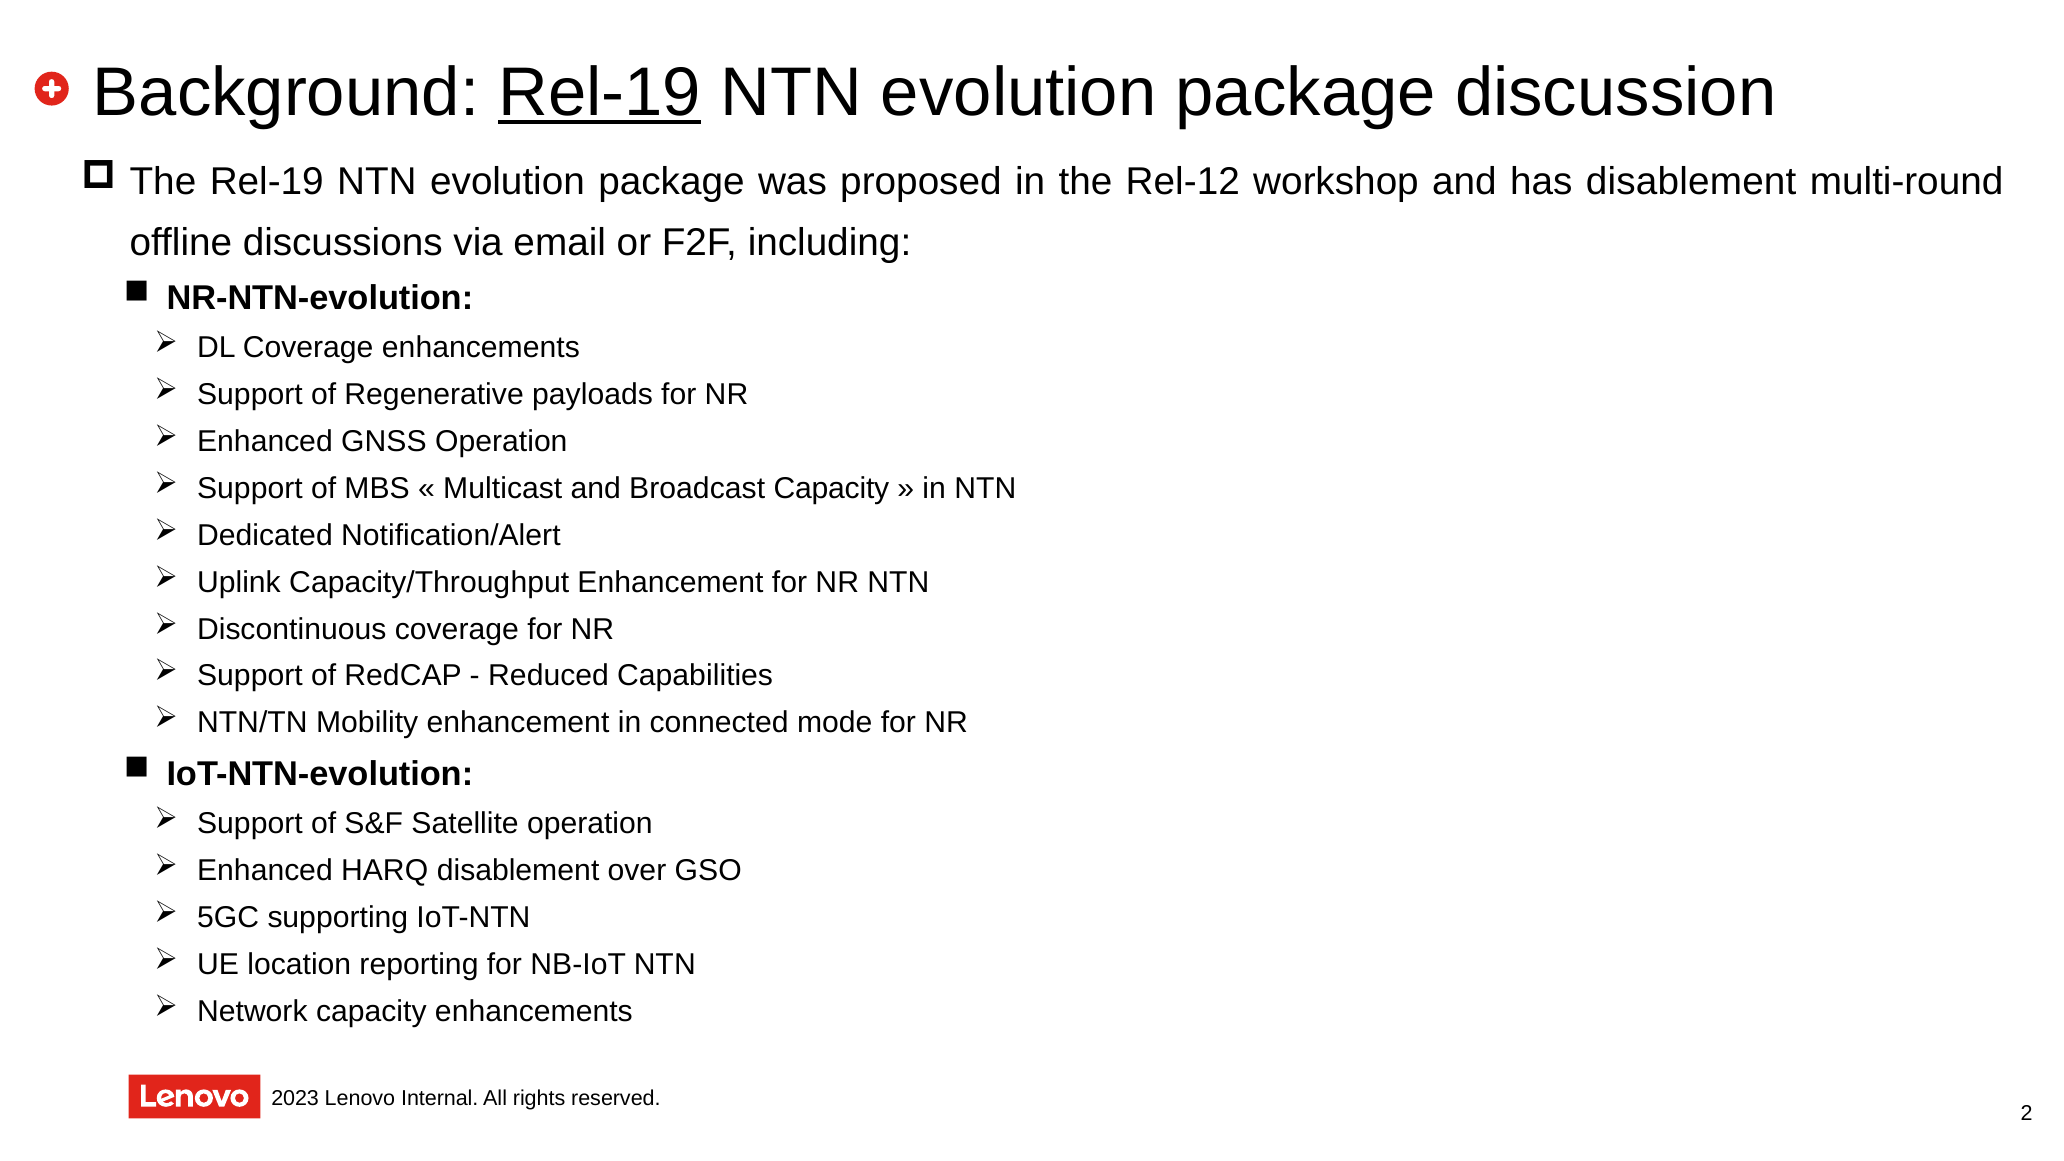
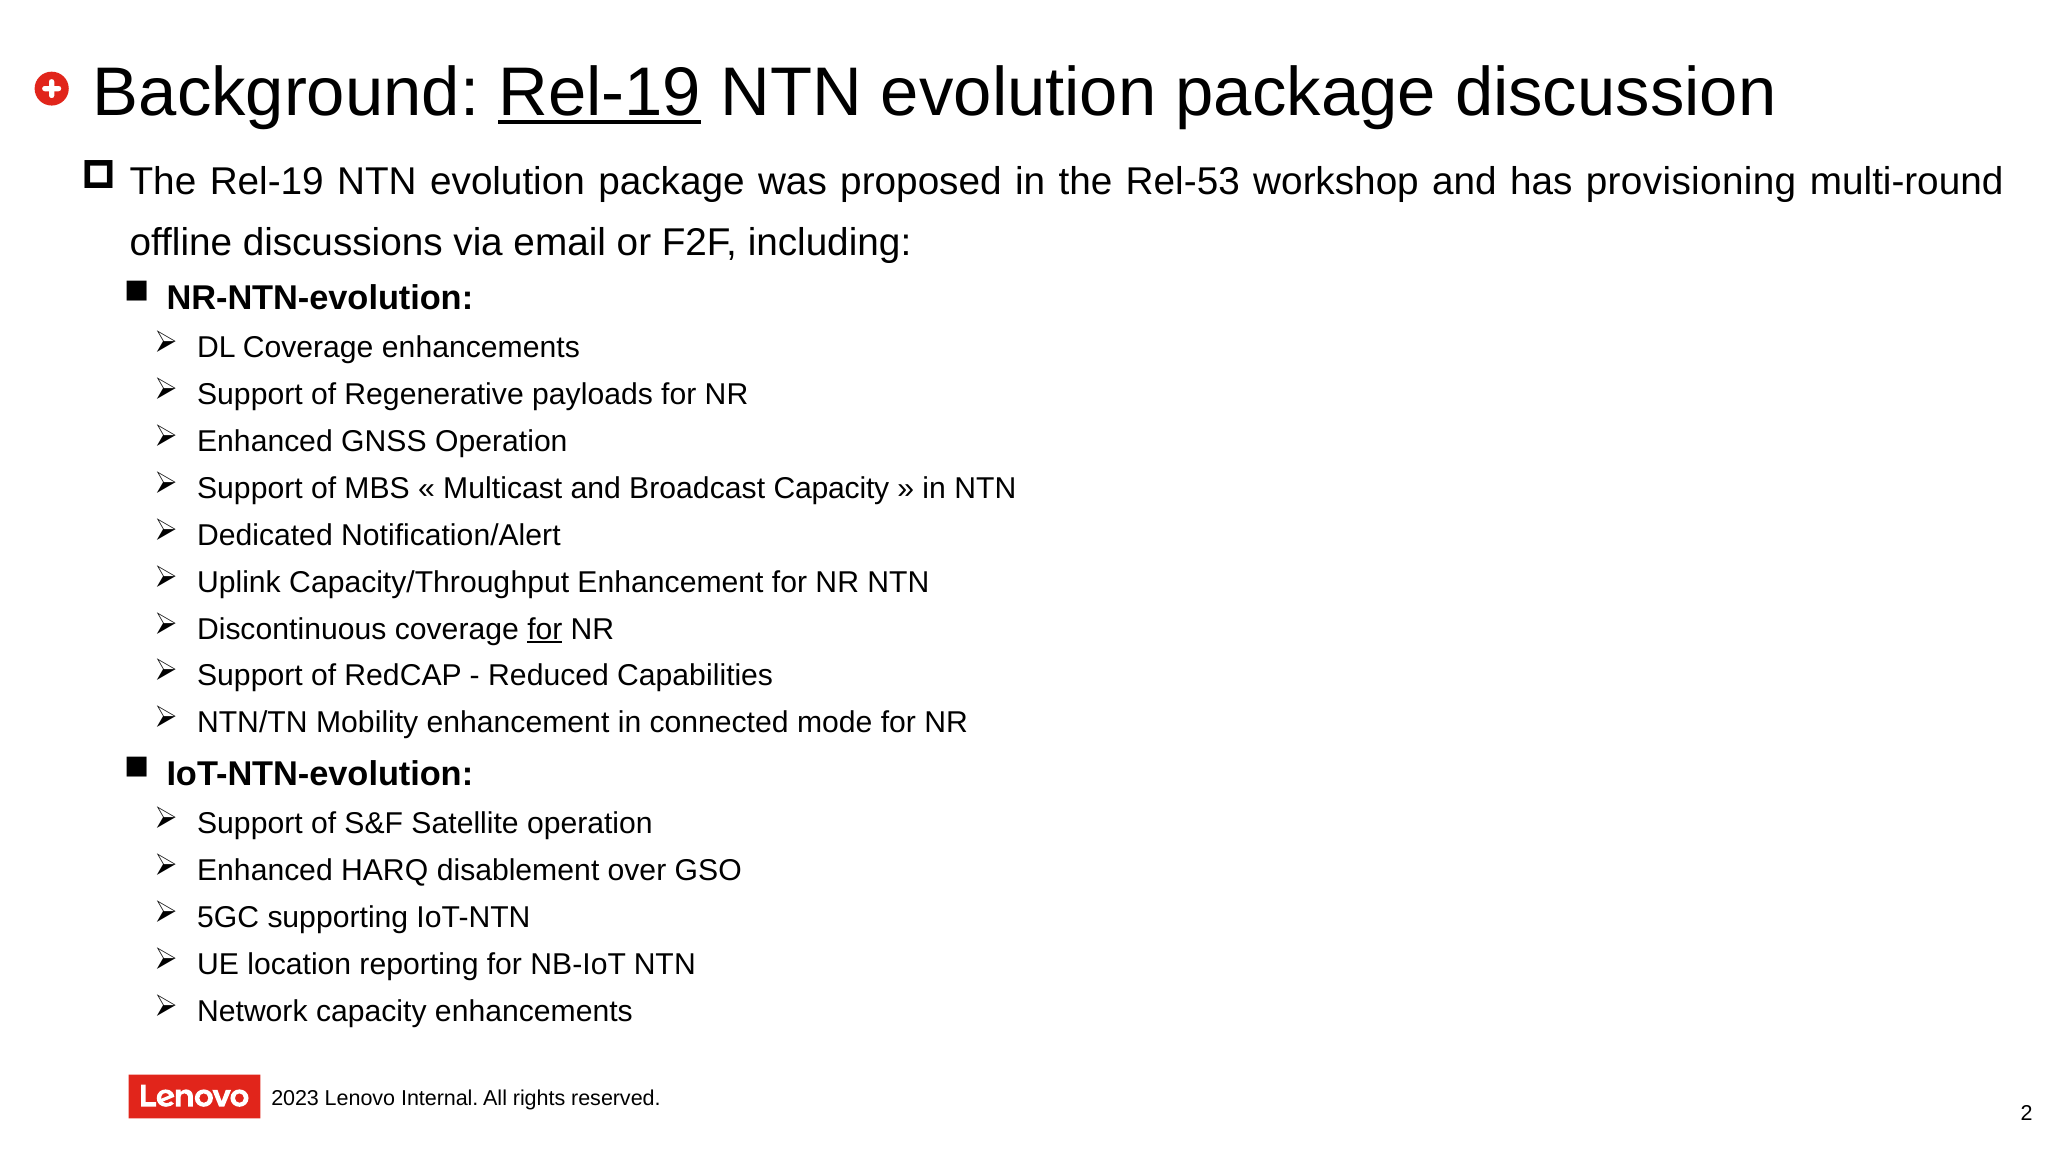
Rel-12: Rel-12 -> Rel-53 (1183, 182)
has disablement: disablement -> provisioning (1691, 182)
for underline: none -> present (545, 629)
